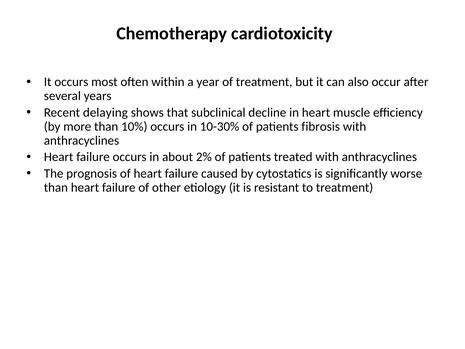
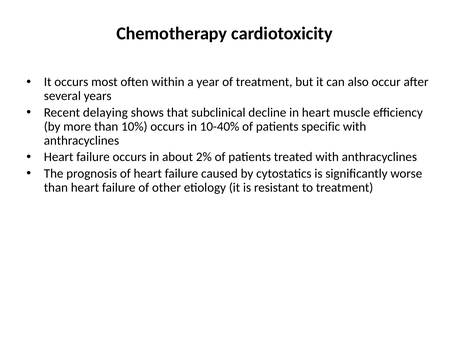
10-30%: 10-30% -> 10-40% (220, 126)
fibrosis: fibrosis -> specific (321, 126)
